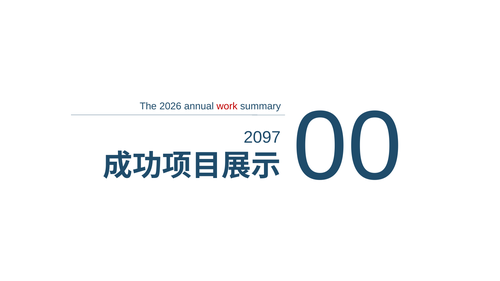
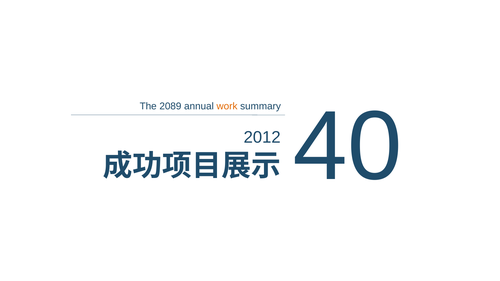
2026: 2026 -> 2089 (170, 106)
work colour: red -> orange (227, 106)
00: 00 -> 40 (347, 147)
2097: 2097 -> 2012 (262, 138)
